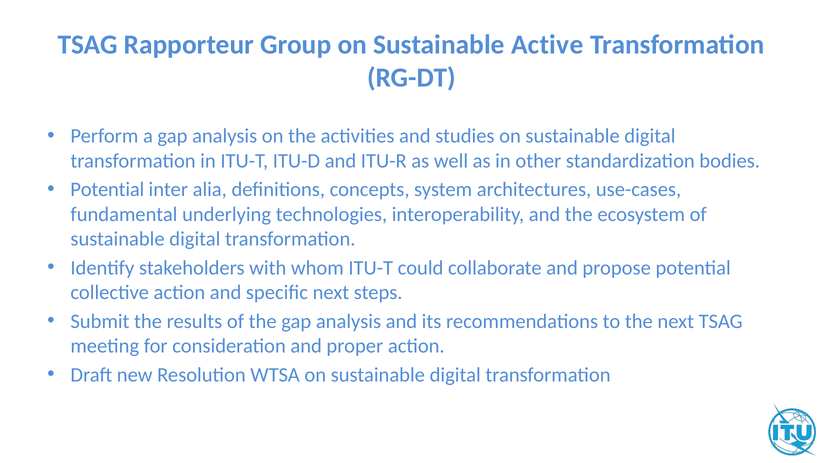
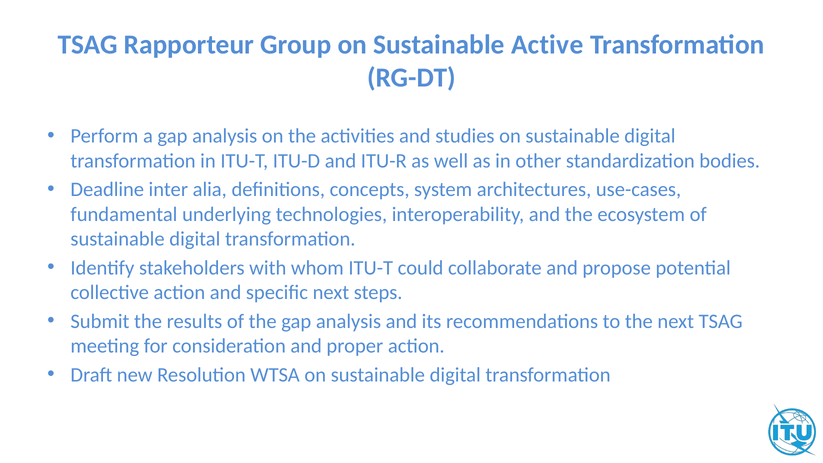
Potential: Potential -> Deadline (107, 190)
